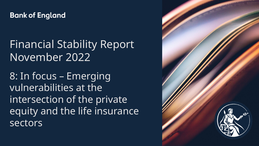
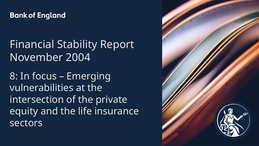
2022: 2022 -> 2004 (78, 57)
